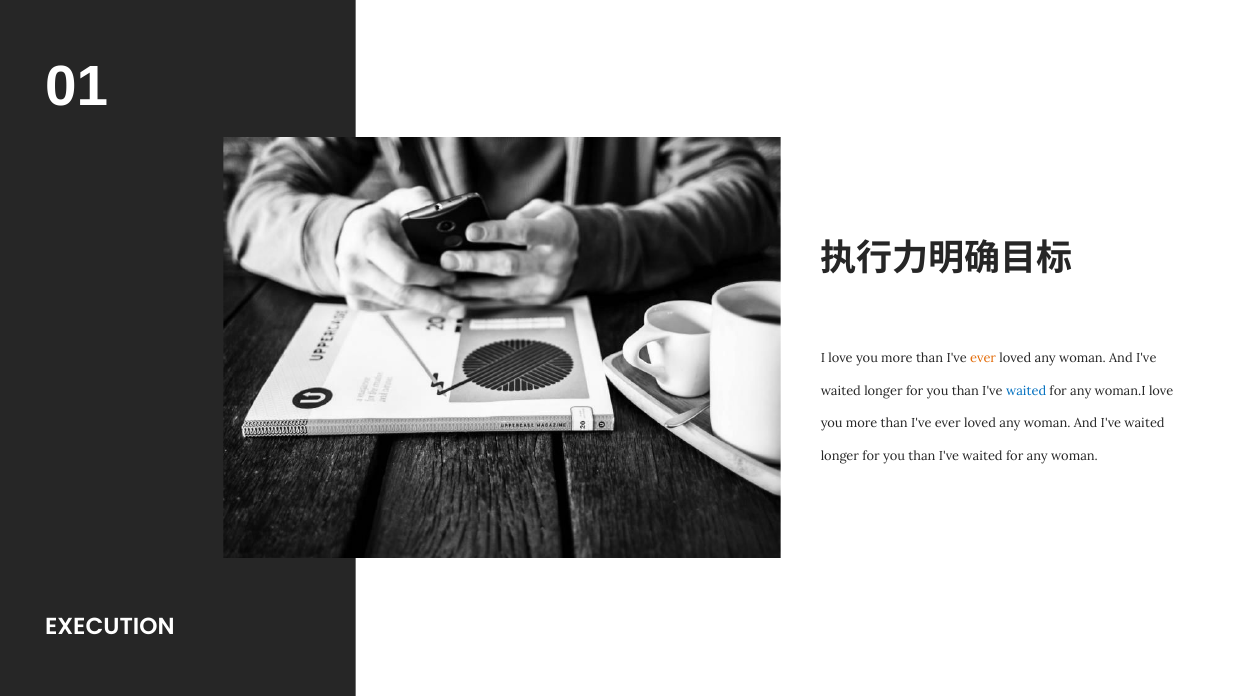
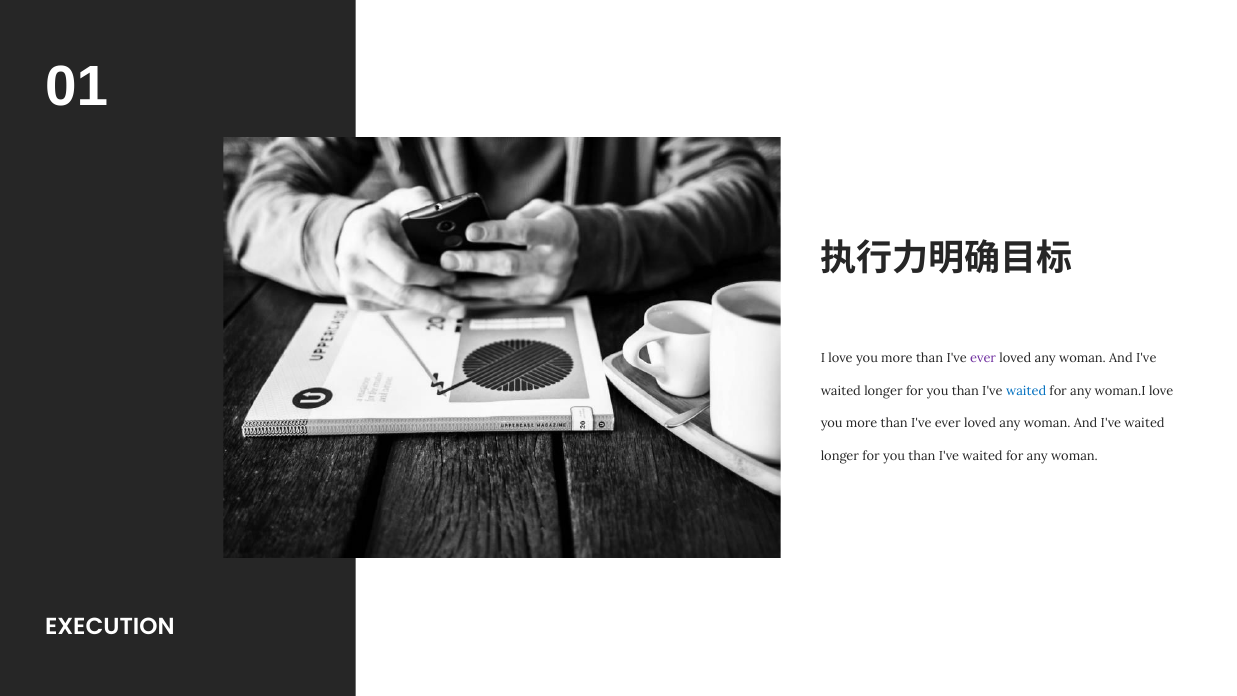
ever colour: orange -> purple (983, 358)
